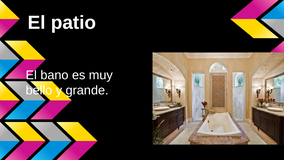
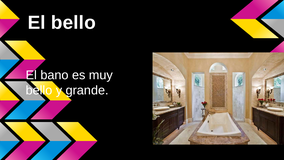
El patio: patio -> bello (73, 23)
